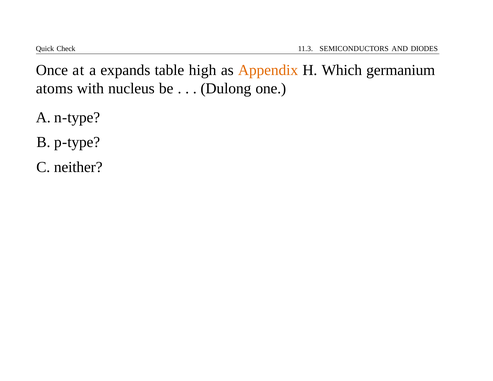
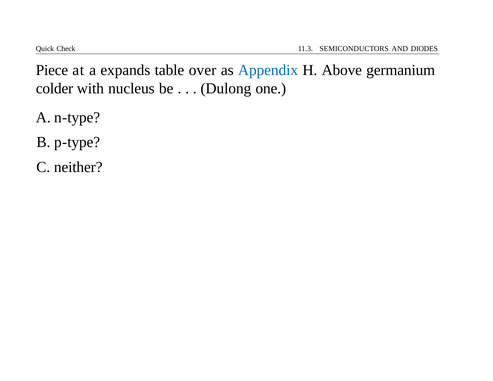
Once: Once -> Piece (52, 70)
high: high -> over (203, 70)
Appendix colour: orange -> blue (268, 70)
Which: Which -> Above (342, 70)
atoms: atoms -> colder (55, 89)
